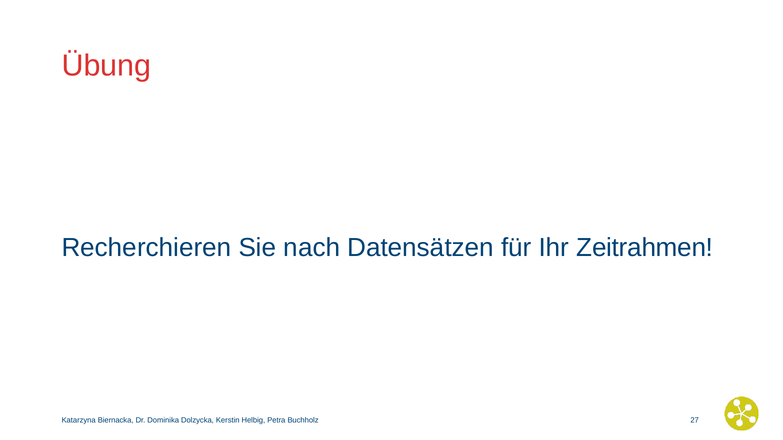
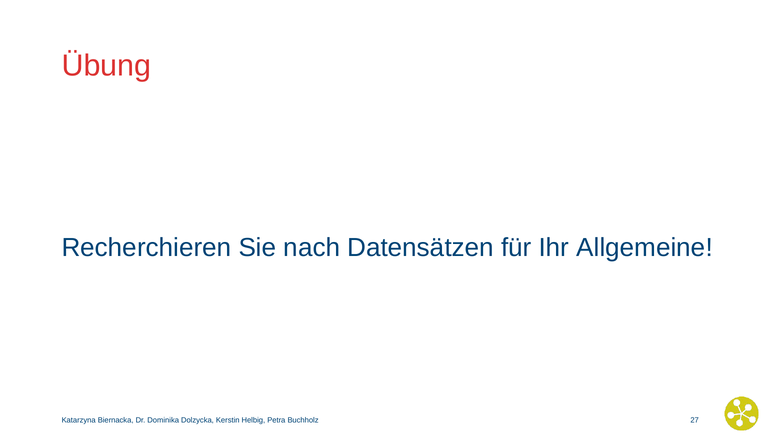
Zeitrahmen: Zeitrahmen -> Allgemeine (645, 248)
